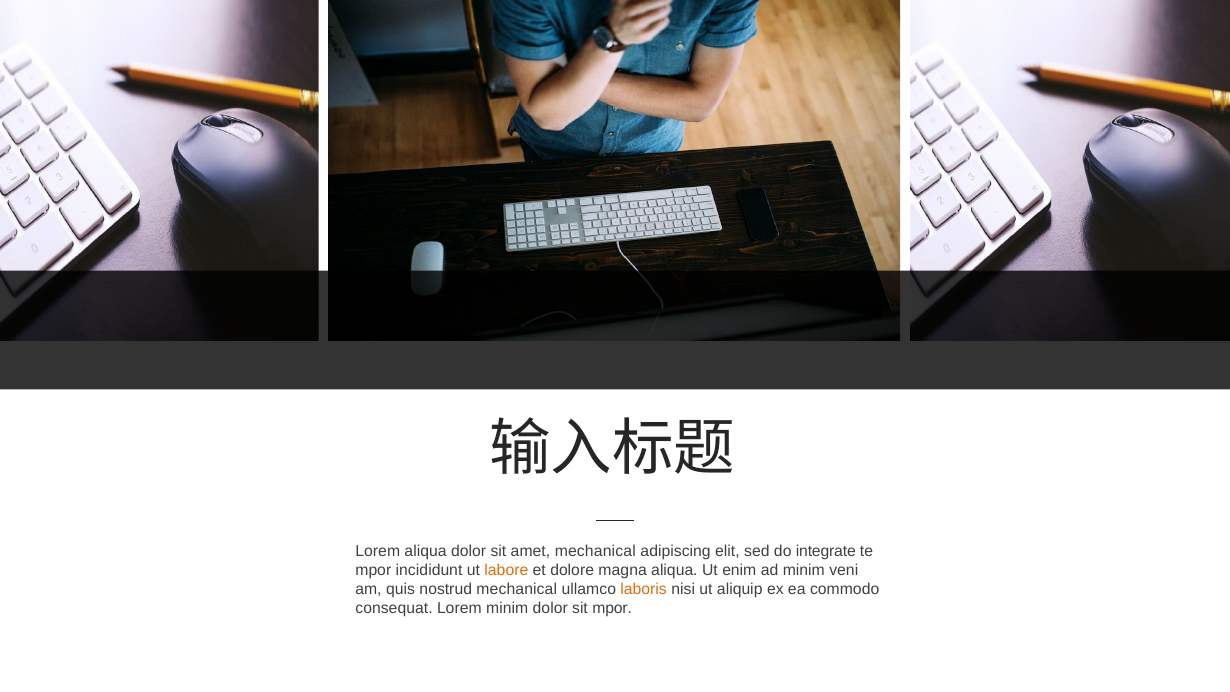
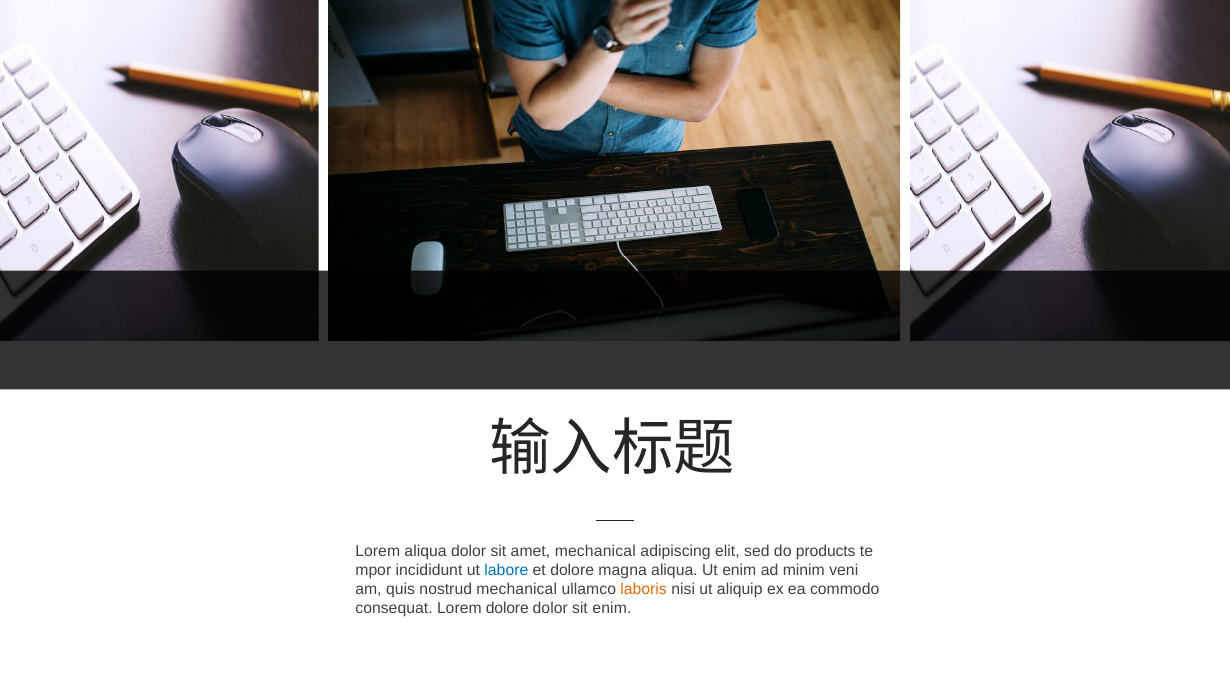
integrate: integrate -> products (826, 551)
labore colour: orange -> blue (506, 570)
Lorem minim: minim -> dolore (507, 608)
sit mpor: mpor -> enim (612, 608)
